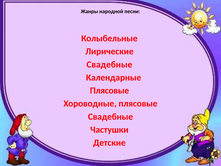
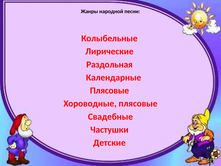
Свадебные: Свадебные -> Раздольная (109, 64)
